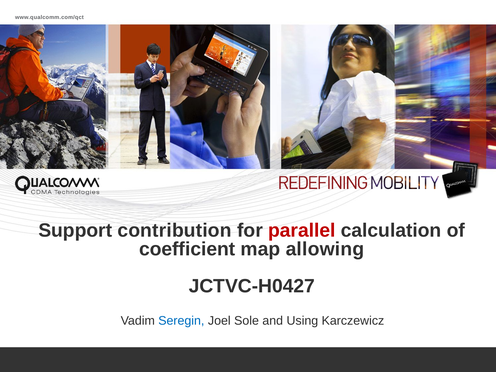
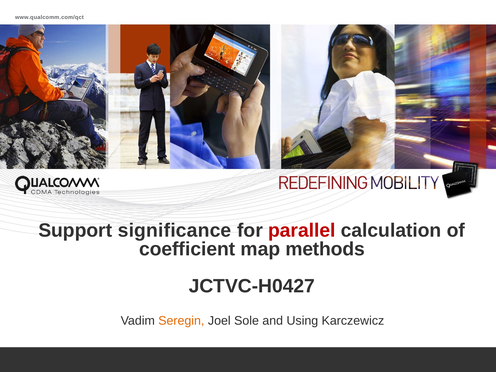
contribution: contribution -> significance (175, 231)
allowing: allowing -> methods (325, 249)
Seregin colour: blue -> orange (181, 321)
